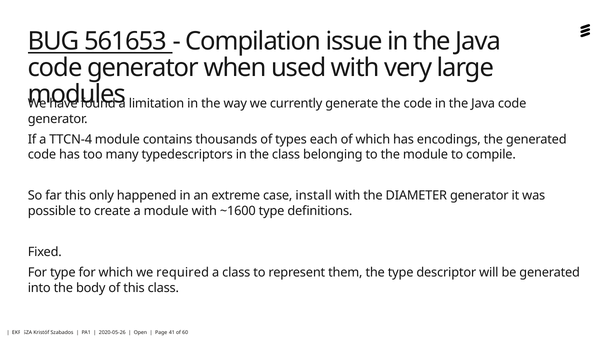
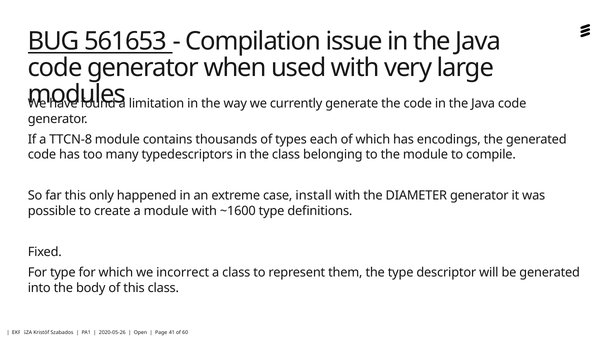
TTCN-4: TTCN-4 -> TTCN-8 (71, 139)
required: required -> incorrect (183, 272)
